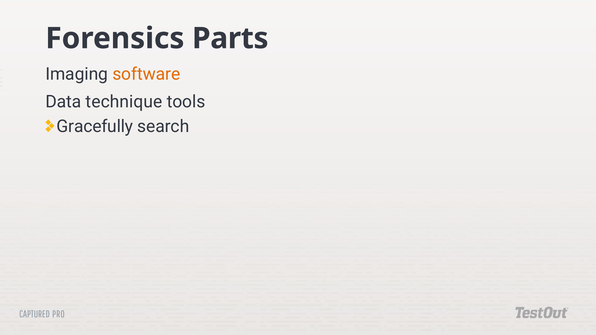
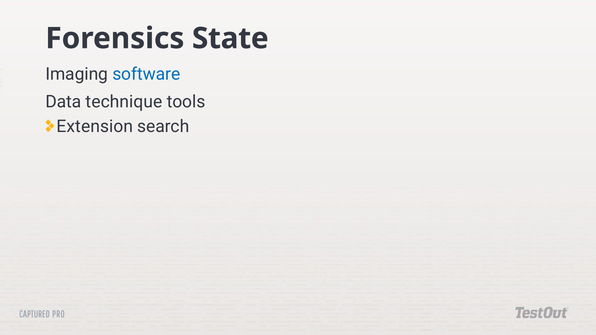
Parts: Parts -> State (230, 38)
software colour: orange -> blue (146, 74)
Gracefully: Gracefully -> Extension (95, 127)
